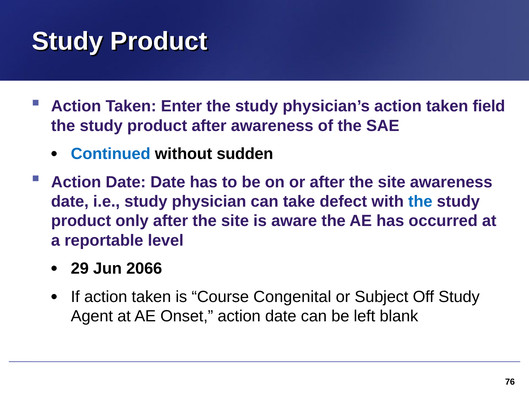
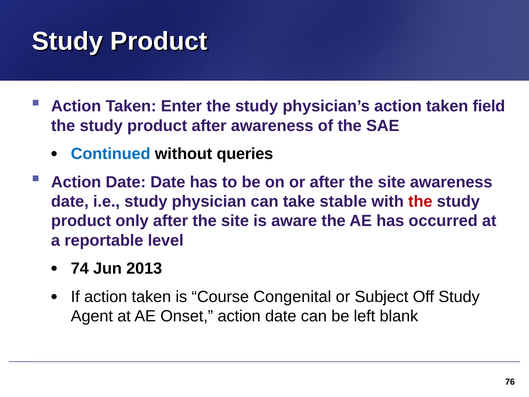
sudden: sudden -> queries (245, 154)
defect: defect -> stable (343, 201)
the colour: blue -> red (420, 201)
29: 29 -> 74 (80, 268)
2066: 2066 -> 2013 (144, 268)
